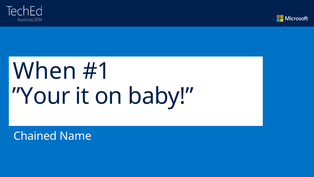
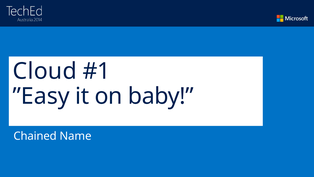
When: When -> Cloud (45, 71)
”Your: ”Your -> ”Easy (41, 96)
